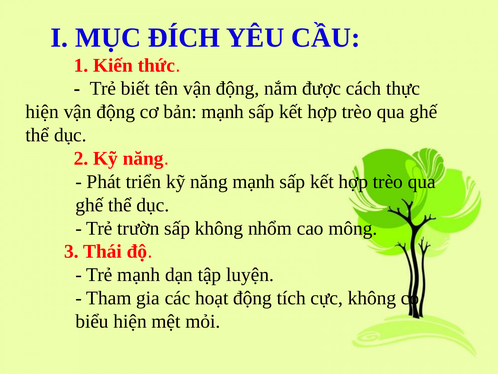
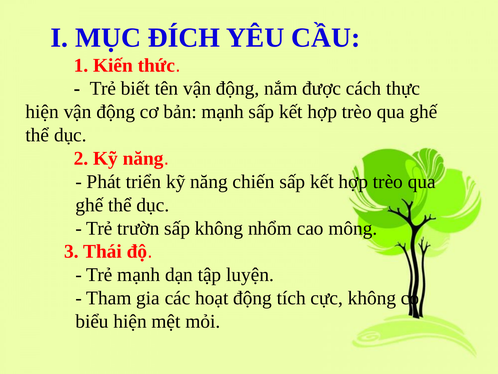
năng mạnh: mạnh -> chiến (254, 181)
